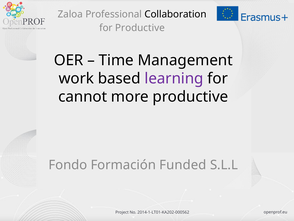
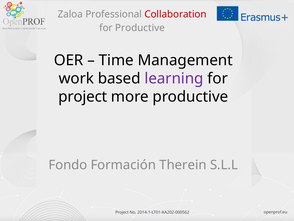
Collaboration colour: black -> red (176, 14)
cannot: cannot -> project (83, 96)
Funded: Funded -> Therein (183, 165)
